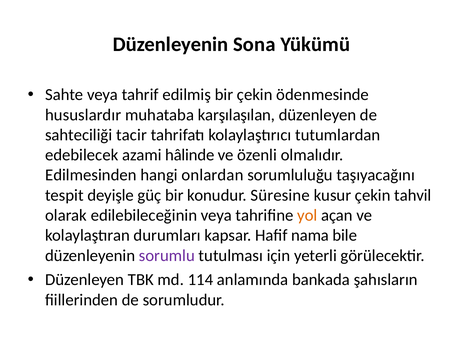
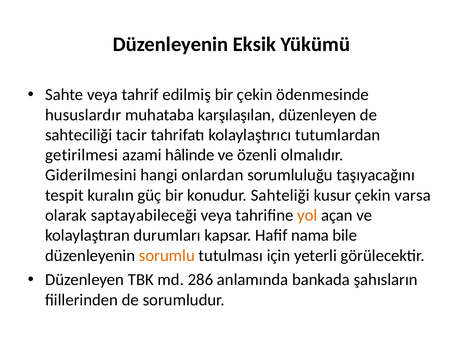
Sona: Sona -> Eksik (254, 44)
edebilecek: edebilecek -> getirilmesi (82, 155)
Edilmesinden: Edilmesinden -> Giderilmesini (91, 175)
deyişle: deyişle -> kuralın (111, 195)
Süresine: Süresine -> Sahteliği (280, 195)
tahvil: tahvil -> varsa (413, 195)
edilebileceğinin: edilebileceğinin -> saptayabileceği (144, 215)
sorumlu colour: purple -> orange (167, 255)
114: 114 -> 286 (200, 279)
